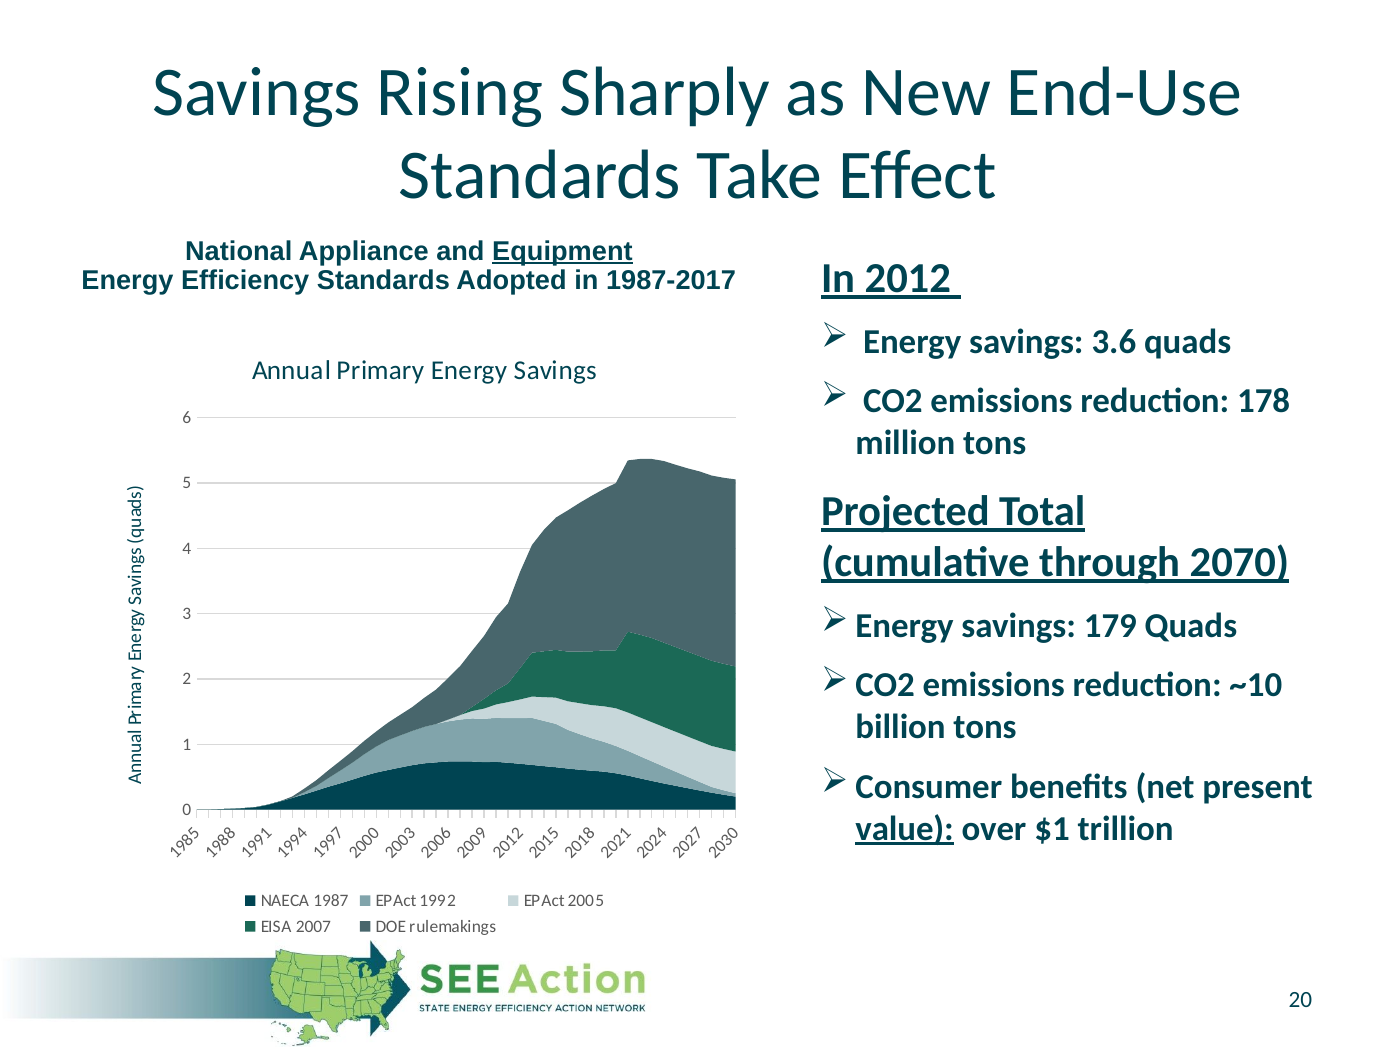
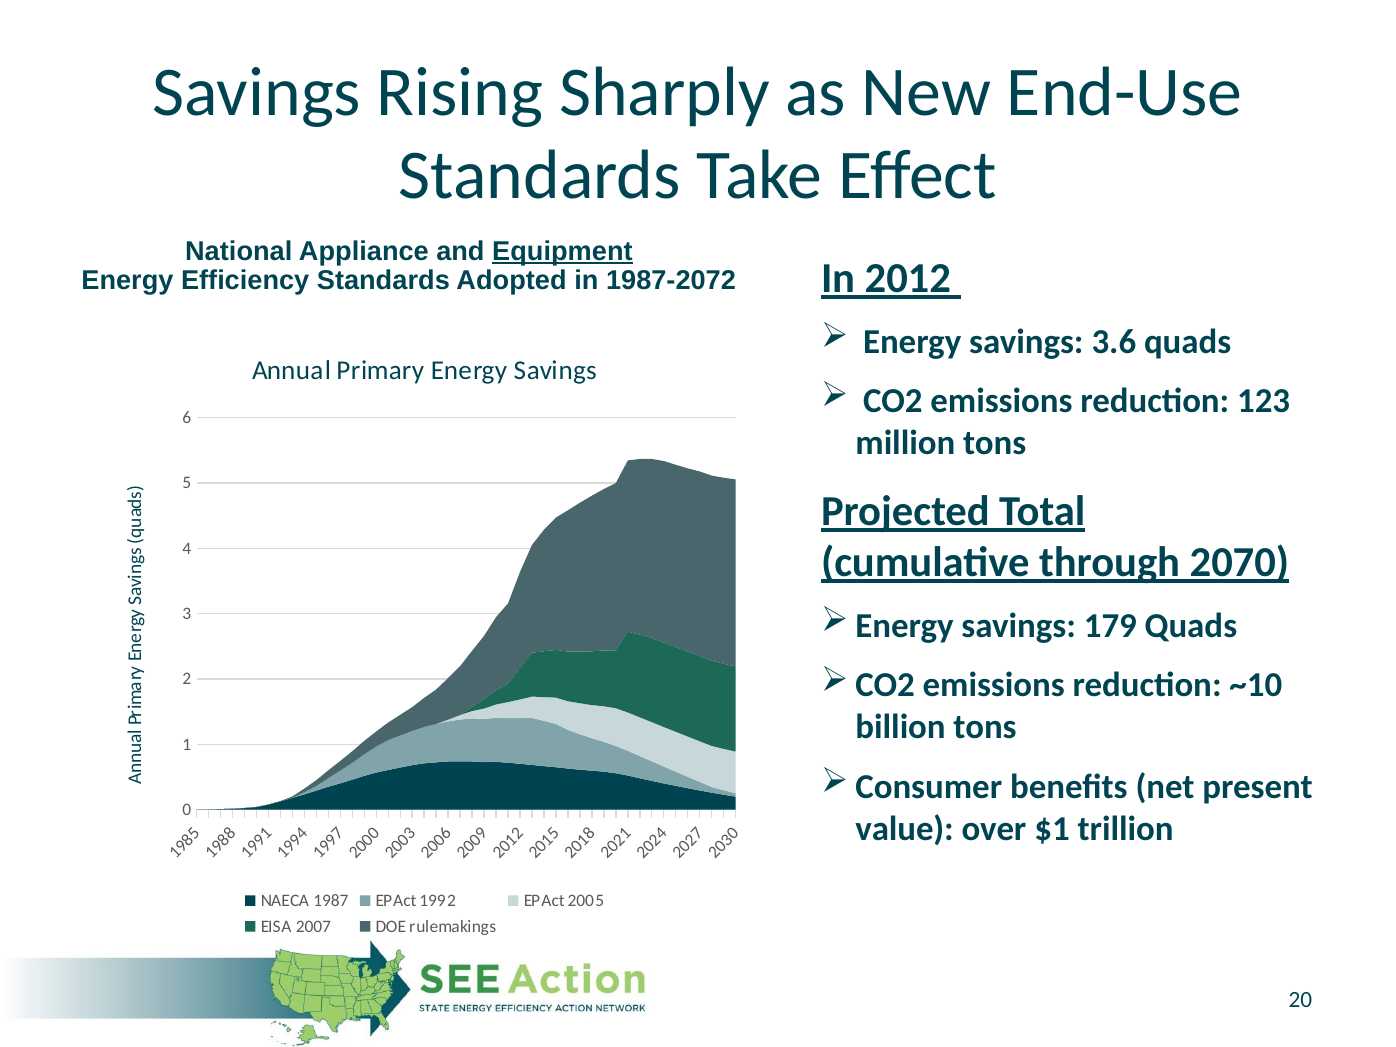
1987-2017: 1987-2017 -> 1987-2072 (671, 281)
178: 178 -> 123 (1264, 401)
value underline: present -> none (905, 829)
